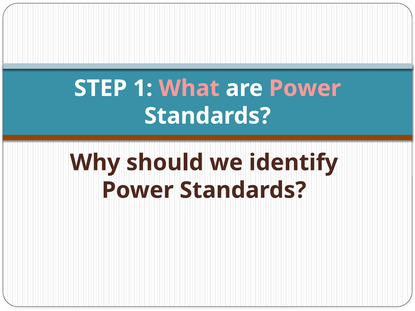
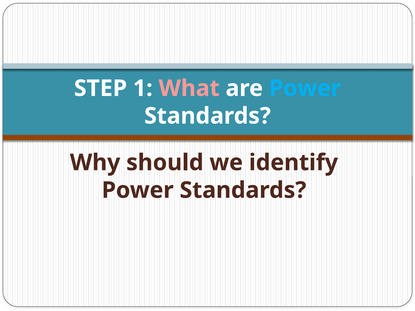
Power colour: pink -> light blue (305, 88)
